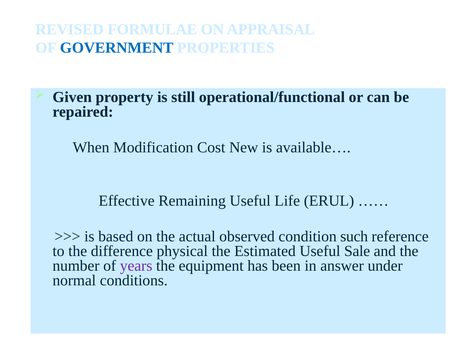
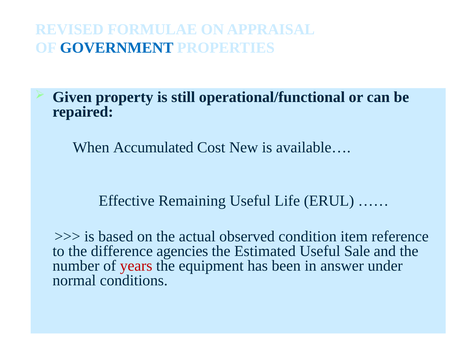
Modification: Modification -> Accumulated (153, 148)
such: such -> item (354, 237)
physical: physical -> agencies (182, 252)
years colour: purple -> red (136, 266)
